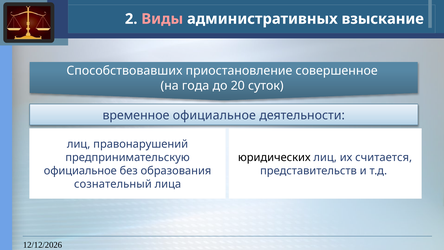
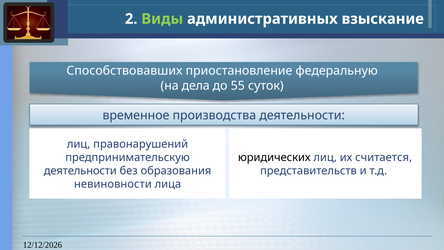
Виды colour: pink -> light green (162, 19)
совершенное: совершенное -> федеральную (337, 71)
года: года -> дела (196, 86)
20: 20 -> 55 (238, 86)
временное официальное: официальное -> производства (214, 115)
официальное: официальное -> деятельности (80, 171)
сознательный: сознательный -> невиновности (113, 184)
